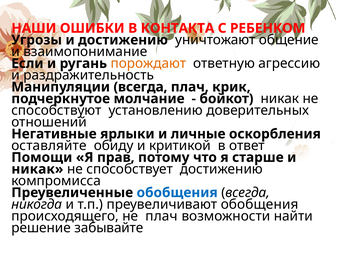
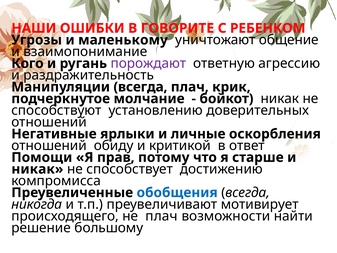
КОНТАКТА: КОНТАКТА -> ГОВОРИТЕ (177, 28)
и достижению: достижению -> маленькому (123, 40)
Если: Если -> Кого (27, 63)
порождают colour: orange -> purple (148, 63)
оставляйте: оставляйте -> отношений (49, 146)
преувеличивают обобщения: обобщения -> мотивирует (260, 204)
забывайте: забывайте -> большому (109, 228)
